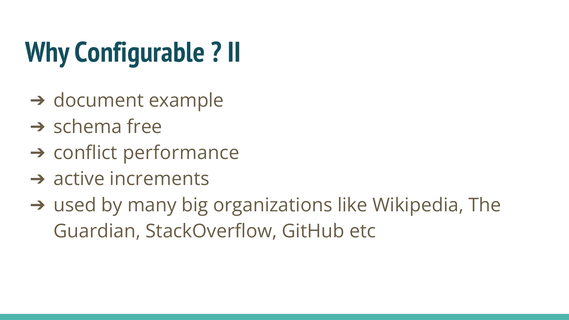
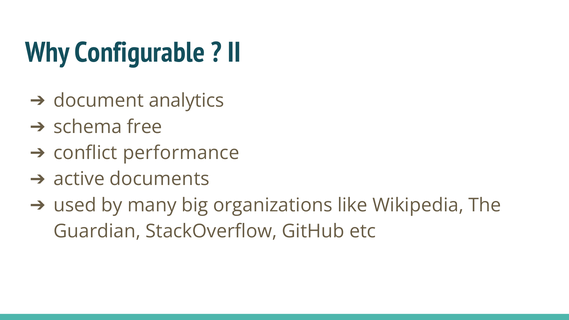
example: example -> analytics (186, 101)
increments: increments -> documents (160, 179)
